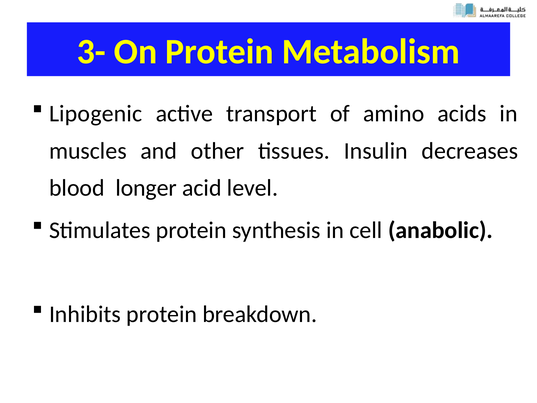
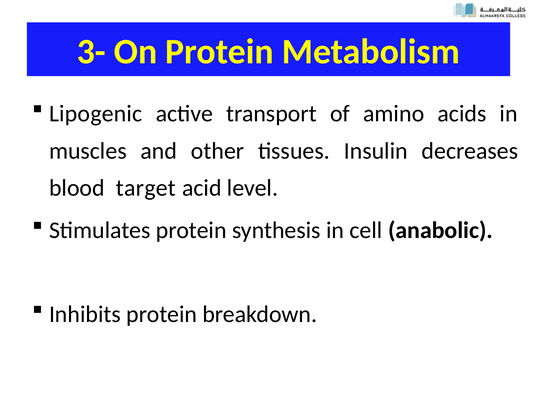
longer: longer -> target (146, 188)
